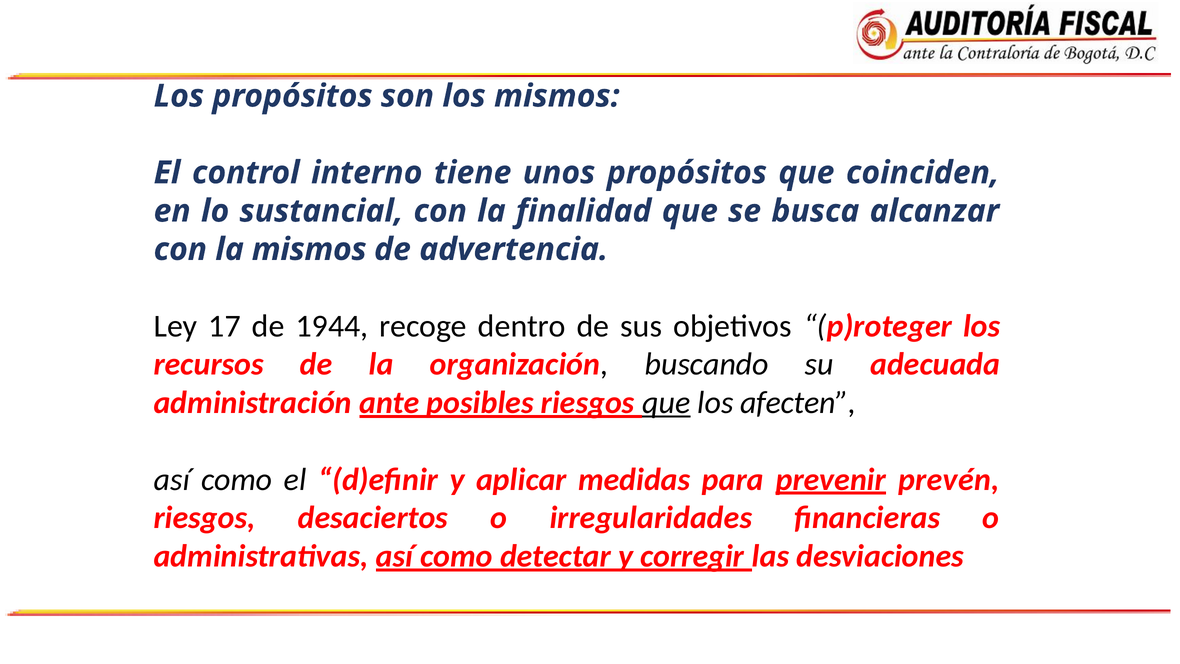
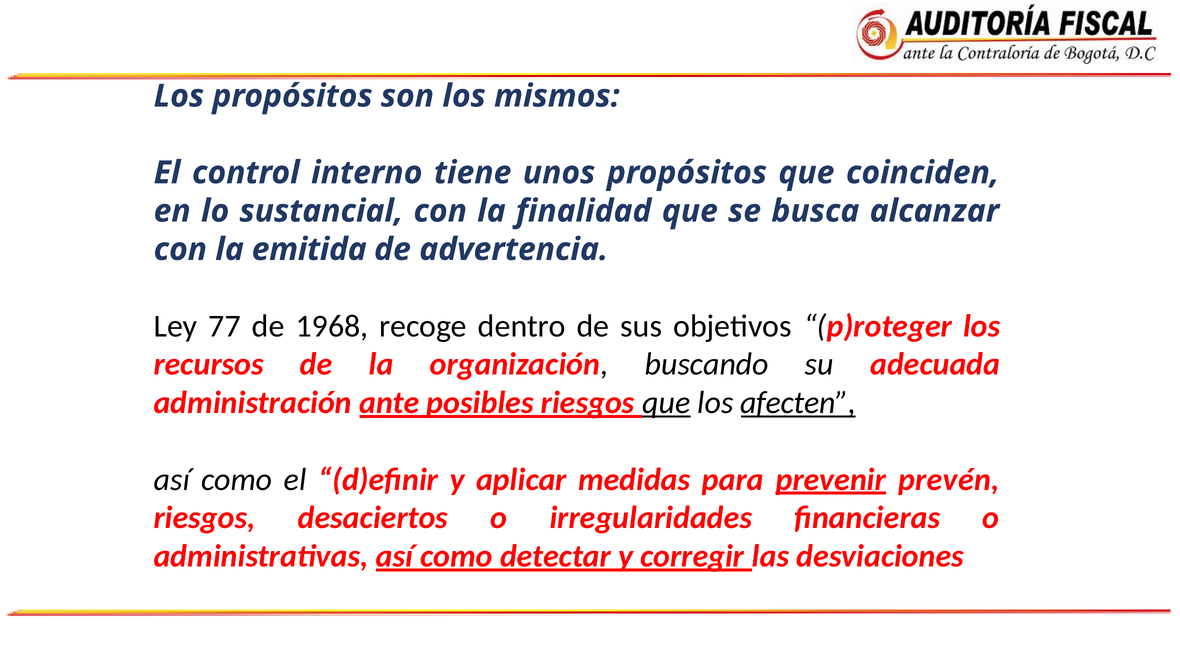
la mismos: mismos -> emitida (309, 249)
17: 17 -> 77 (225, 326)
1944: 1944 -> 1968 (332, 326)
afecten underline: none -> present (798, 403)
